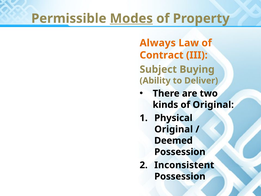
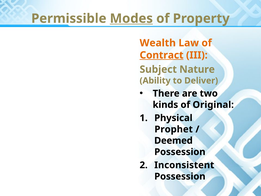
Always: Always -> Wealth (158, 43)
Contract underline: none -> present (162, 55)
Buying: Buying -> Nature (197, 69)
Original: Original -> Prophet (174, 129)
